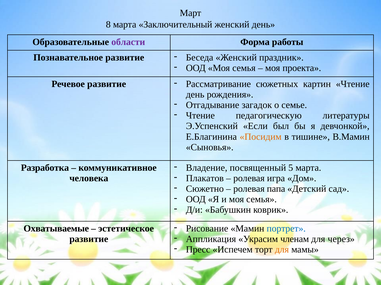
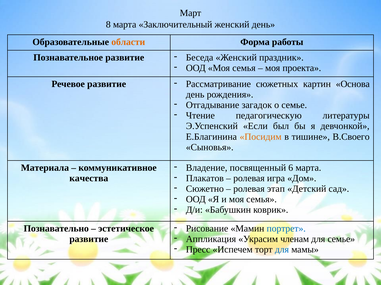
области colour: purple -> orange (128, 42)
картин Чтение: Чтение -> Основа (353, 84)
В.Мамин: В.Мамин -> В.Своего (351, 137)
5: 5 -> 6 (291, 168)
Разработка: Разработка -> Материала (45, 168)
человека: человека -> качества (89, 179)
папа: папа -> этап (276, 189)
Охватываемые: Охватываемые -> Познавательно (56, 229)
для через: через -> семье (341, 240)
для colour: orange -> blue (282, 250)
